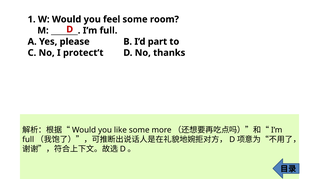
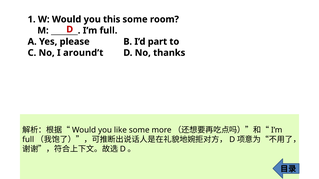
feel: feel -> this (112, 19)
protect’t: protect’t -> around’t (83, 53)
